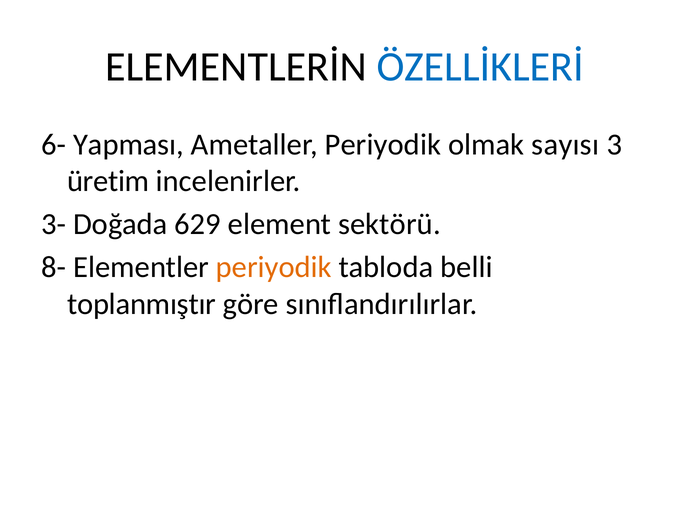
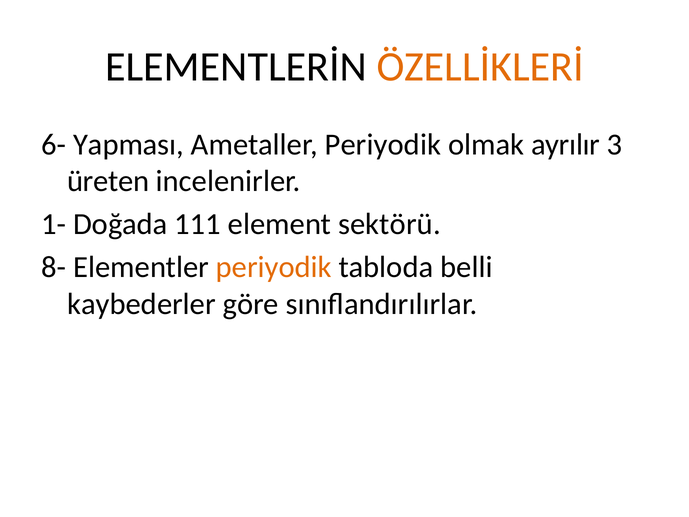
ÖZELLİKLERİ colour: blue -> orange (480, 67)
sayısı: sayısı -> ayrılır (566, 145)
üretim: üretim -> üreten (108, 181)
3-: 3- -> 1- (54, 224)
629: 629 -> 111 (198, 224)
toplanmıştır: toplanmıştır -> kaybederler (142, 304)
